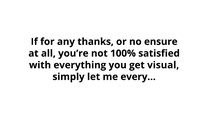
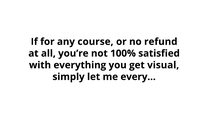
thanks: thanks -> course (95, 42)
ensure: ensure -> refund (161, 42)
